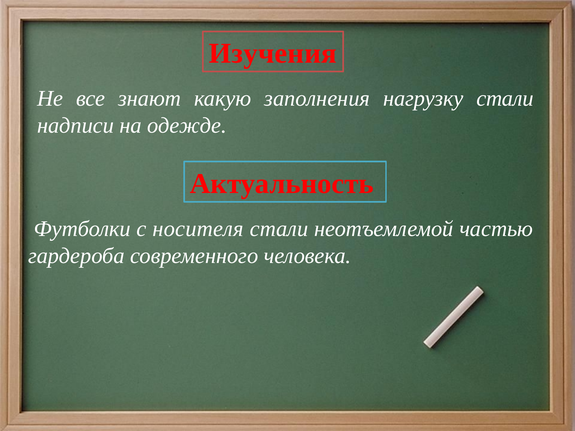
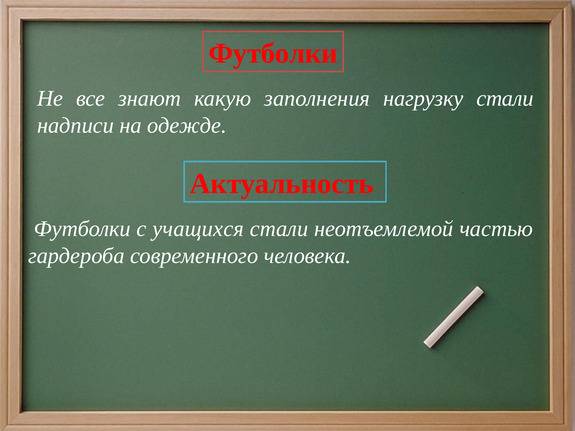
Изучения: Изучения -> Футболки (273, 54)
носителя: носителя -> учащихся (198, 229)
